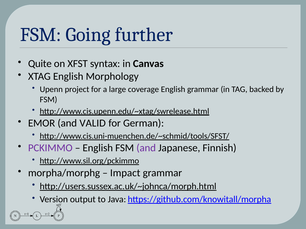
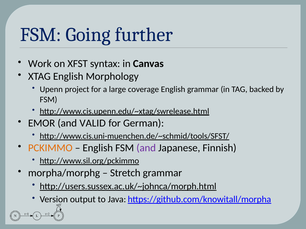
Quite: Quite -> Work (40, 64)
PCKIMMO colour: purple -> orange (50, 148)
Impact: Impact -> Stretch (125, 173)
